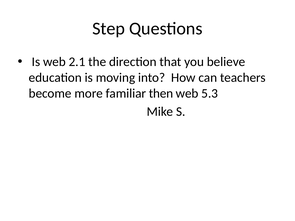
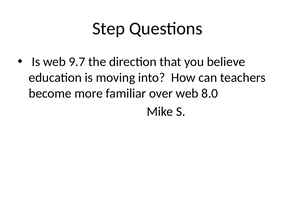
2.1: 2.1 -> 9.7 (77, 62)
then: then -> over (161, 93)
5.3: 5.3 -> 8.0 (210, 93)
